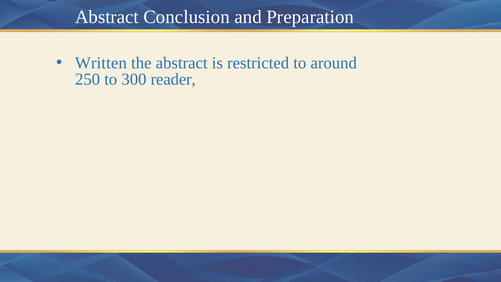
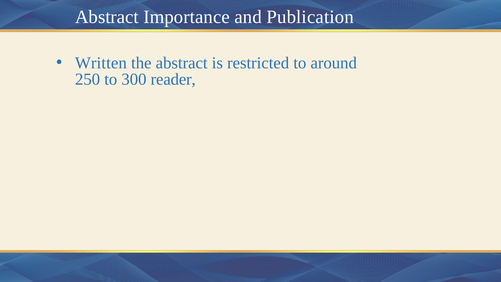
Conclusion: Conclusion -> Importance (187, 17)
Preparation: Preparation -> Publication (310, 17)
